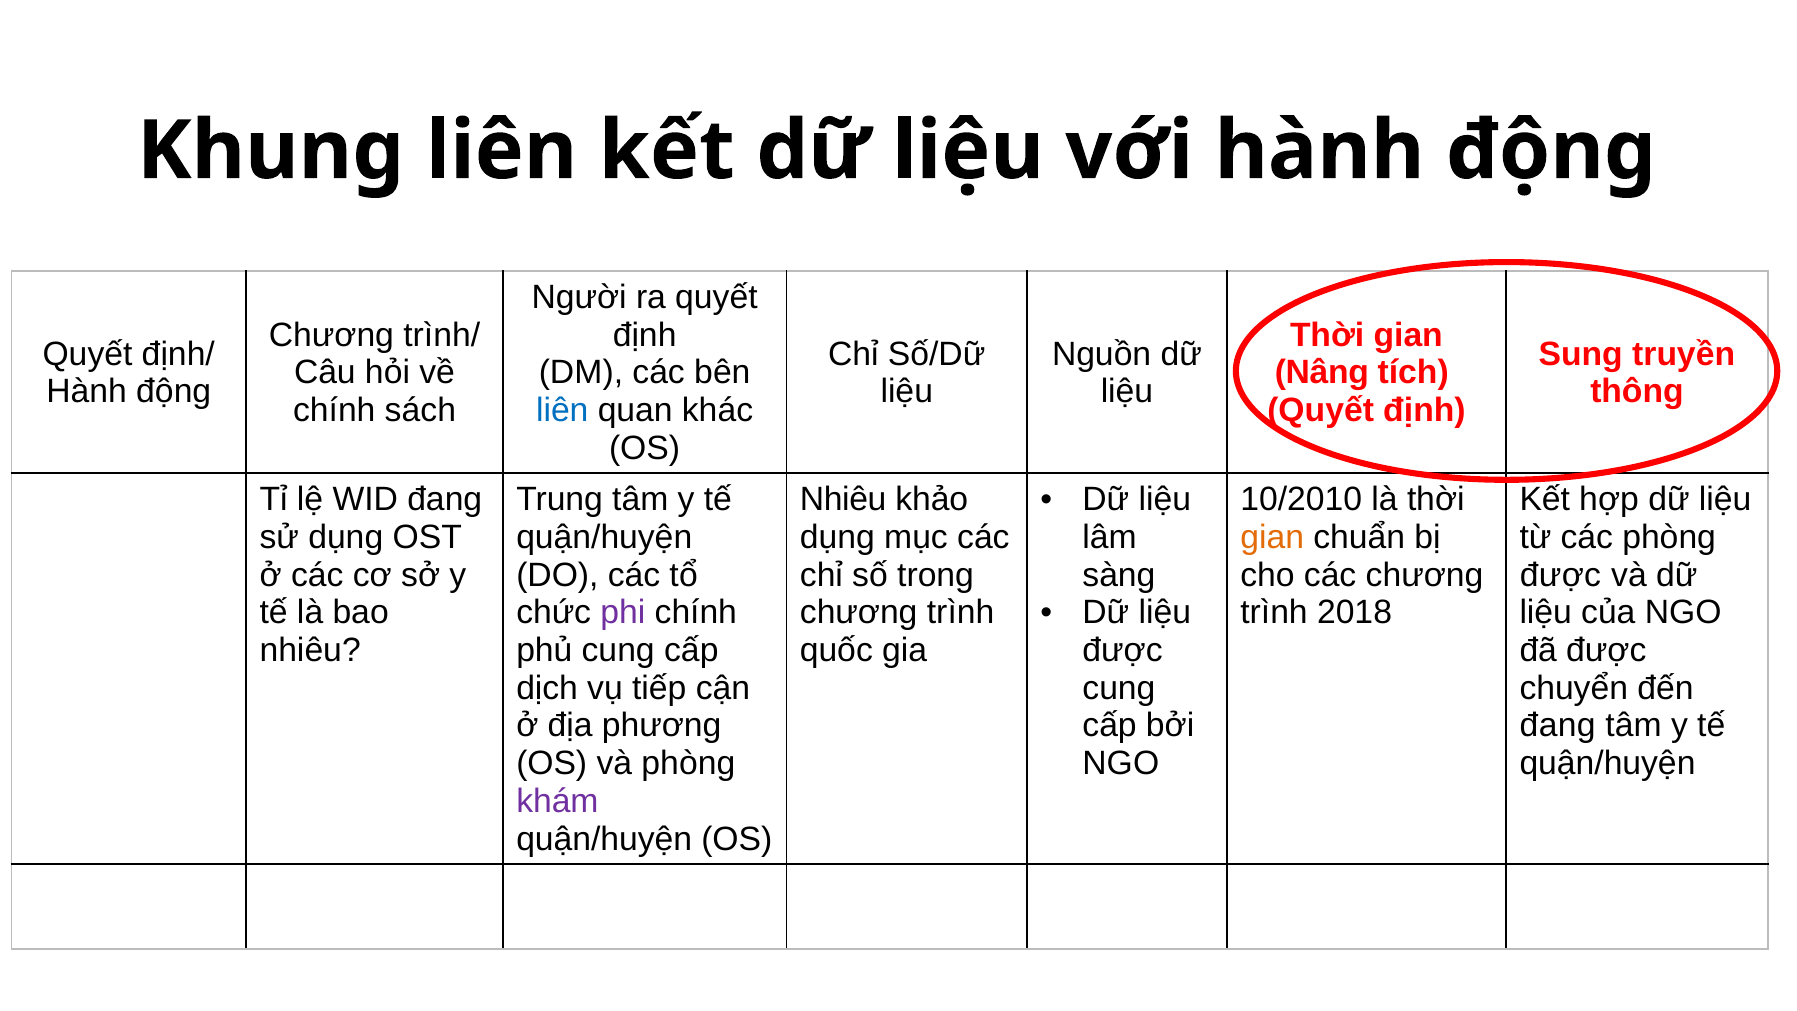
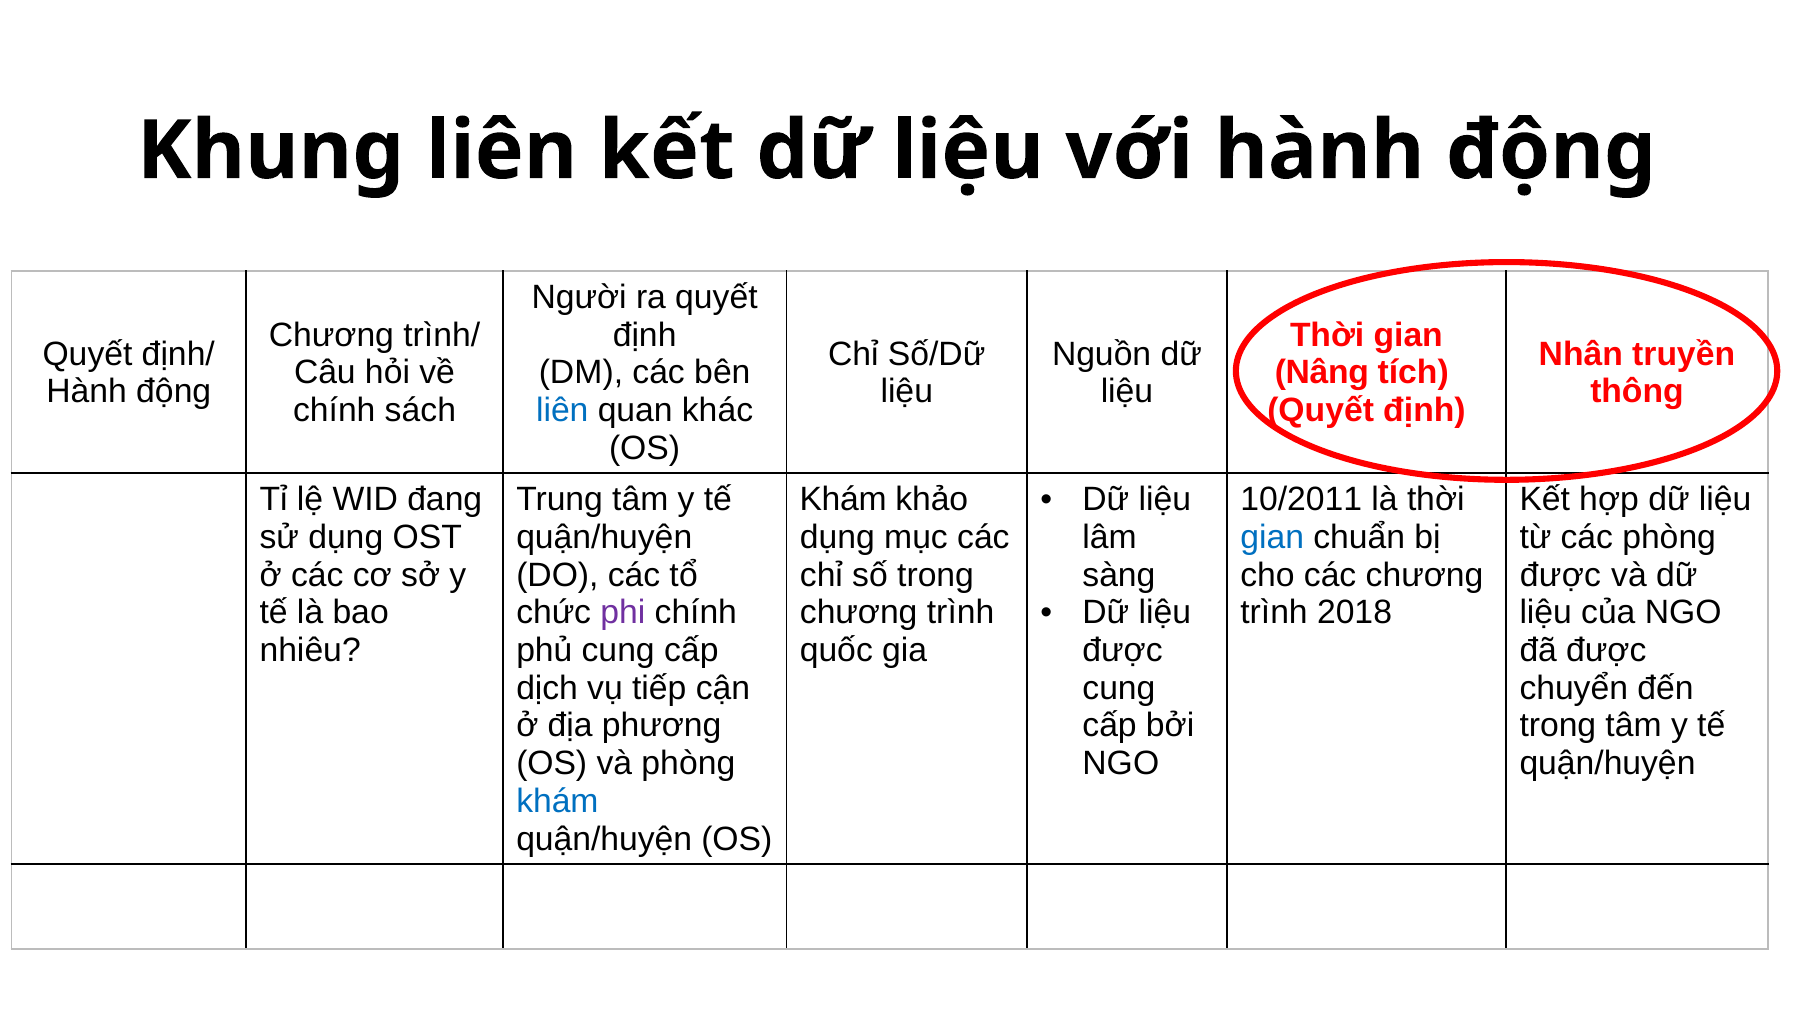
Sung: Sung -> Nhân (1581, 354)
Nhiêu: Nhiêu -> Khám (843, 499)
10/2010: 10/2010 -> 10/2011 (1301, 499)
gian colour: orange -> blue (1272, 537)
đang: đang -> trong (1558, 726)
khám colour: purple -> blue (557, 801)
